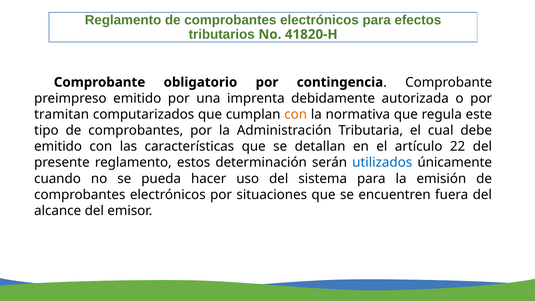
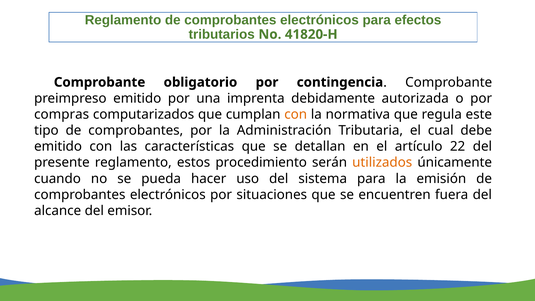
tramitan: tramitan -> compras (62, 114)
determinación: determinación -> procedimiento (261, 162)
utilizados colour: blue -> orange (382, 162)
